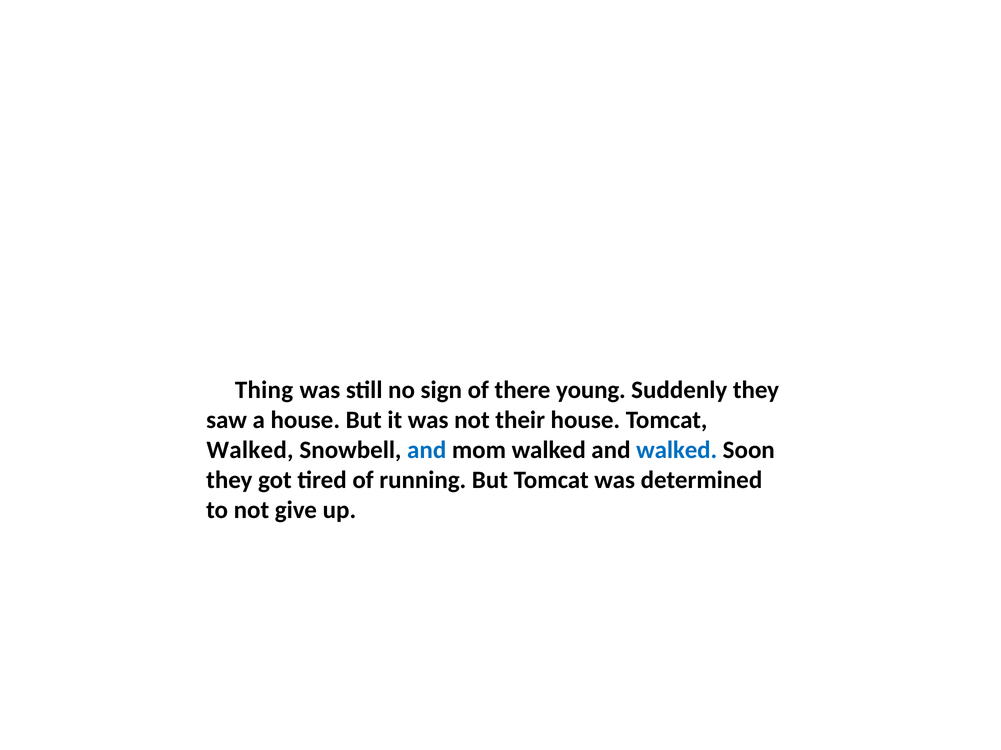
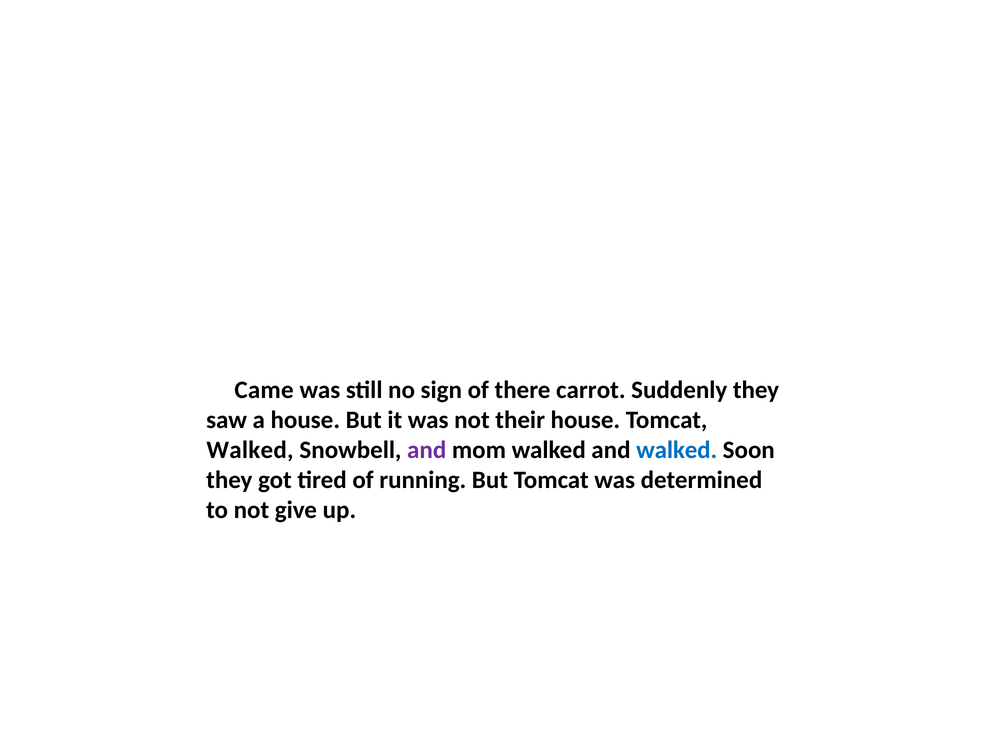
Thing: Thing -> Came (264, 390)
young: young -> carrot (591, 390)
and colour: blue -> purple (427, 450)
